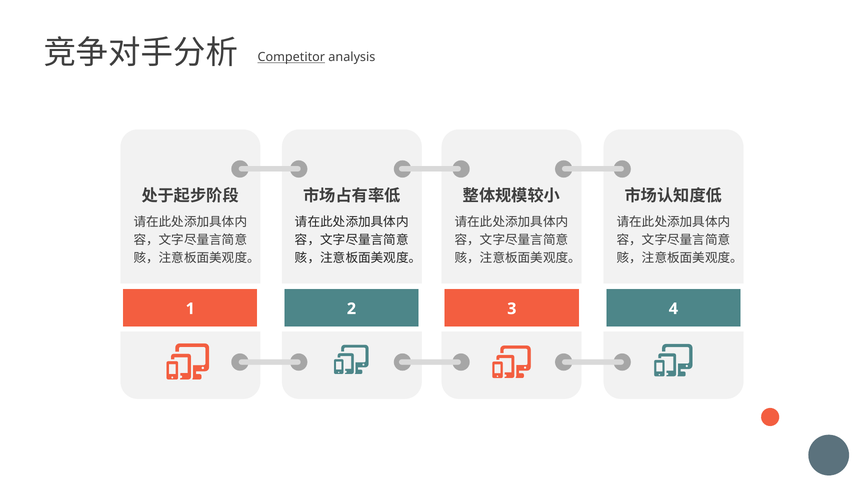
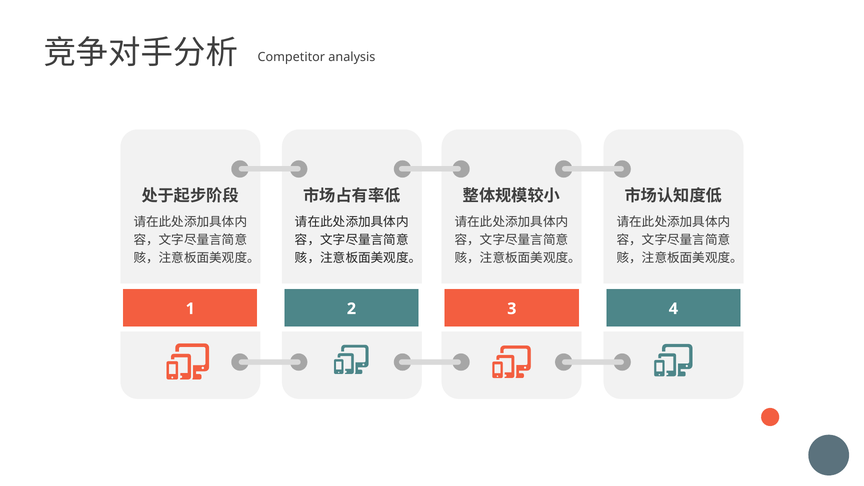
Competitor underline: present -> none (291, 57)
